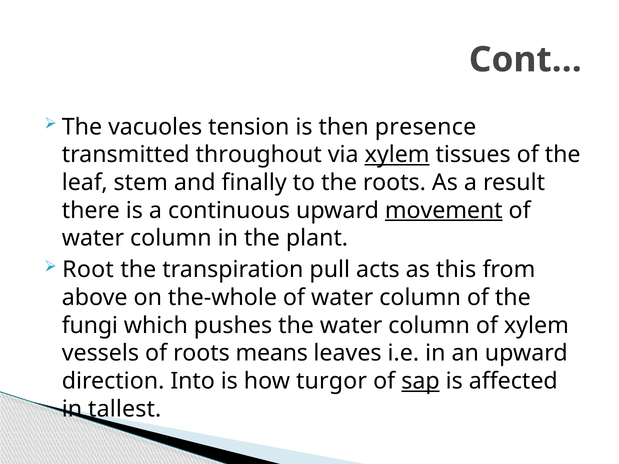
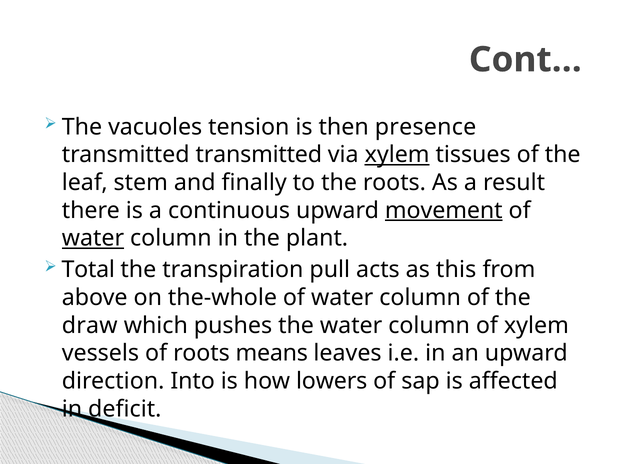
transmitted throughout: throughout -> transmitted (259, 155)
water underline: none -> present (93, 238)
Root: Root -> Total (88, 270)
fungi: fungi -> draw (90, 326)
turgor: turgor -> lowers (332, 381)
sap underline: present -> none (420, 381)
tallest: tallest -> deficit (125, 409)
